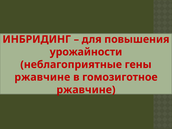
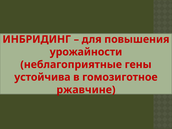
ржавчине: ржавчине -> устойчива (42, 77)
